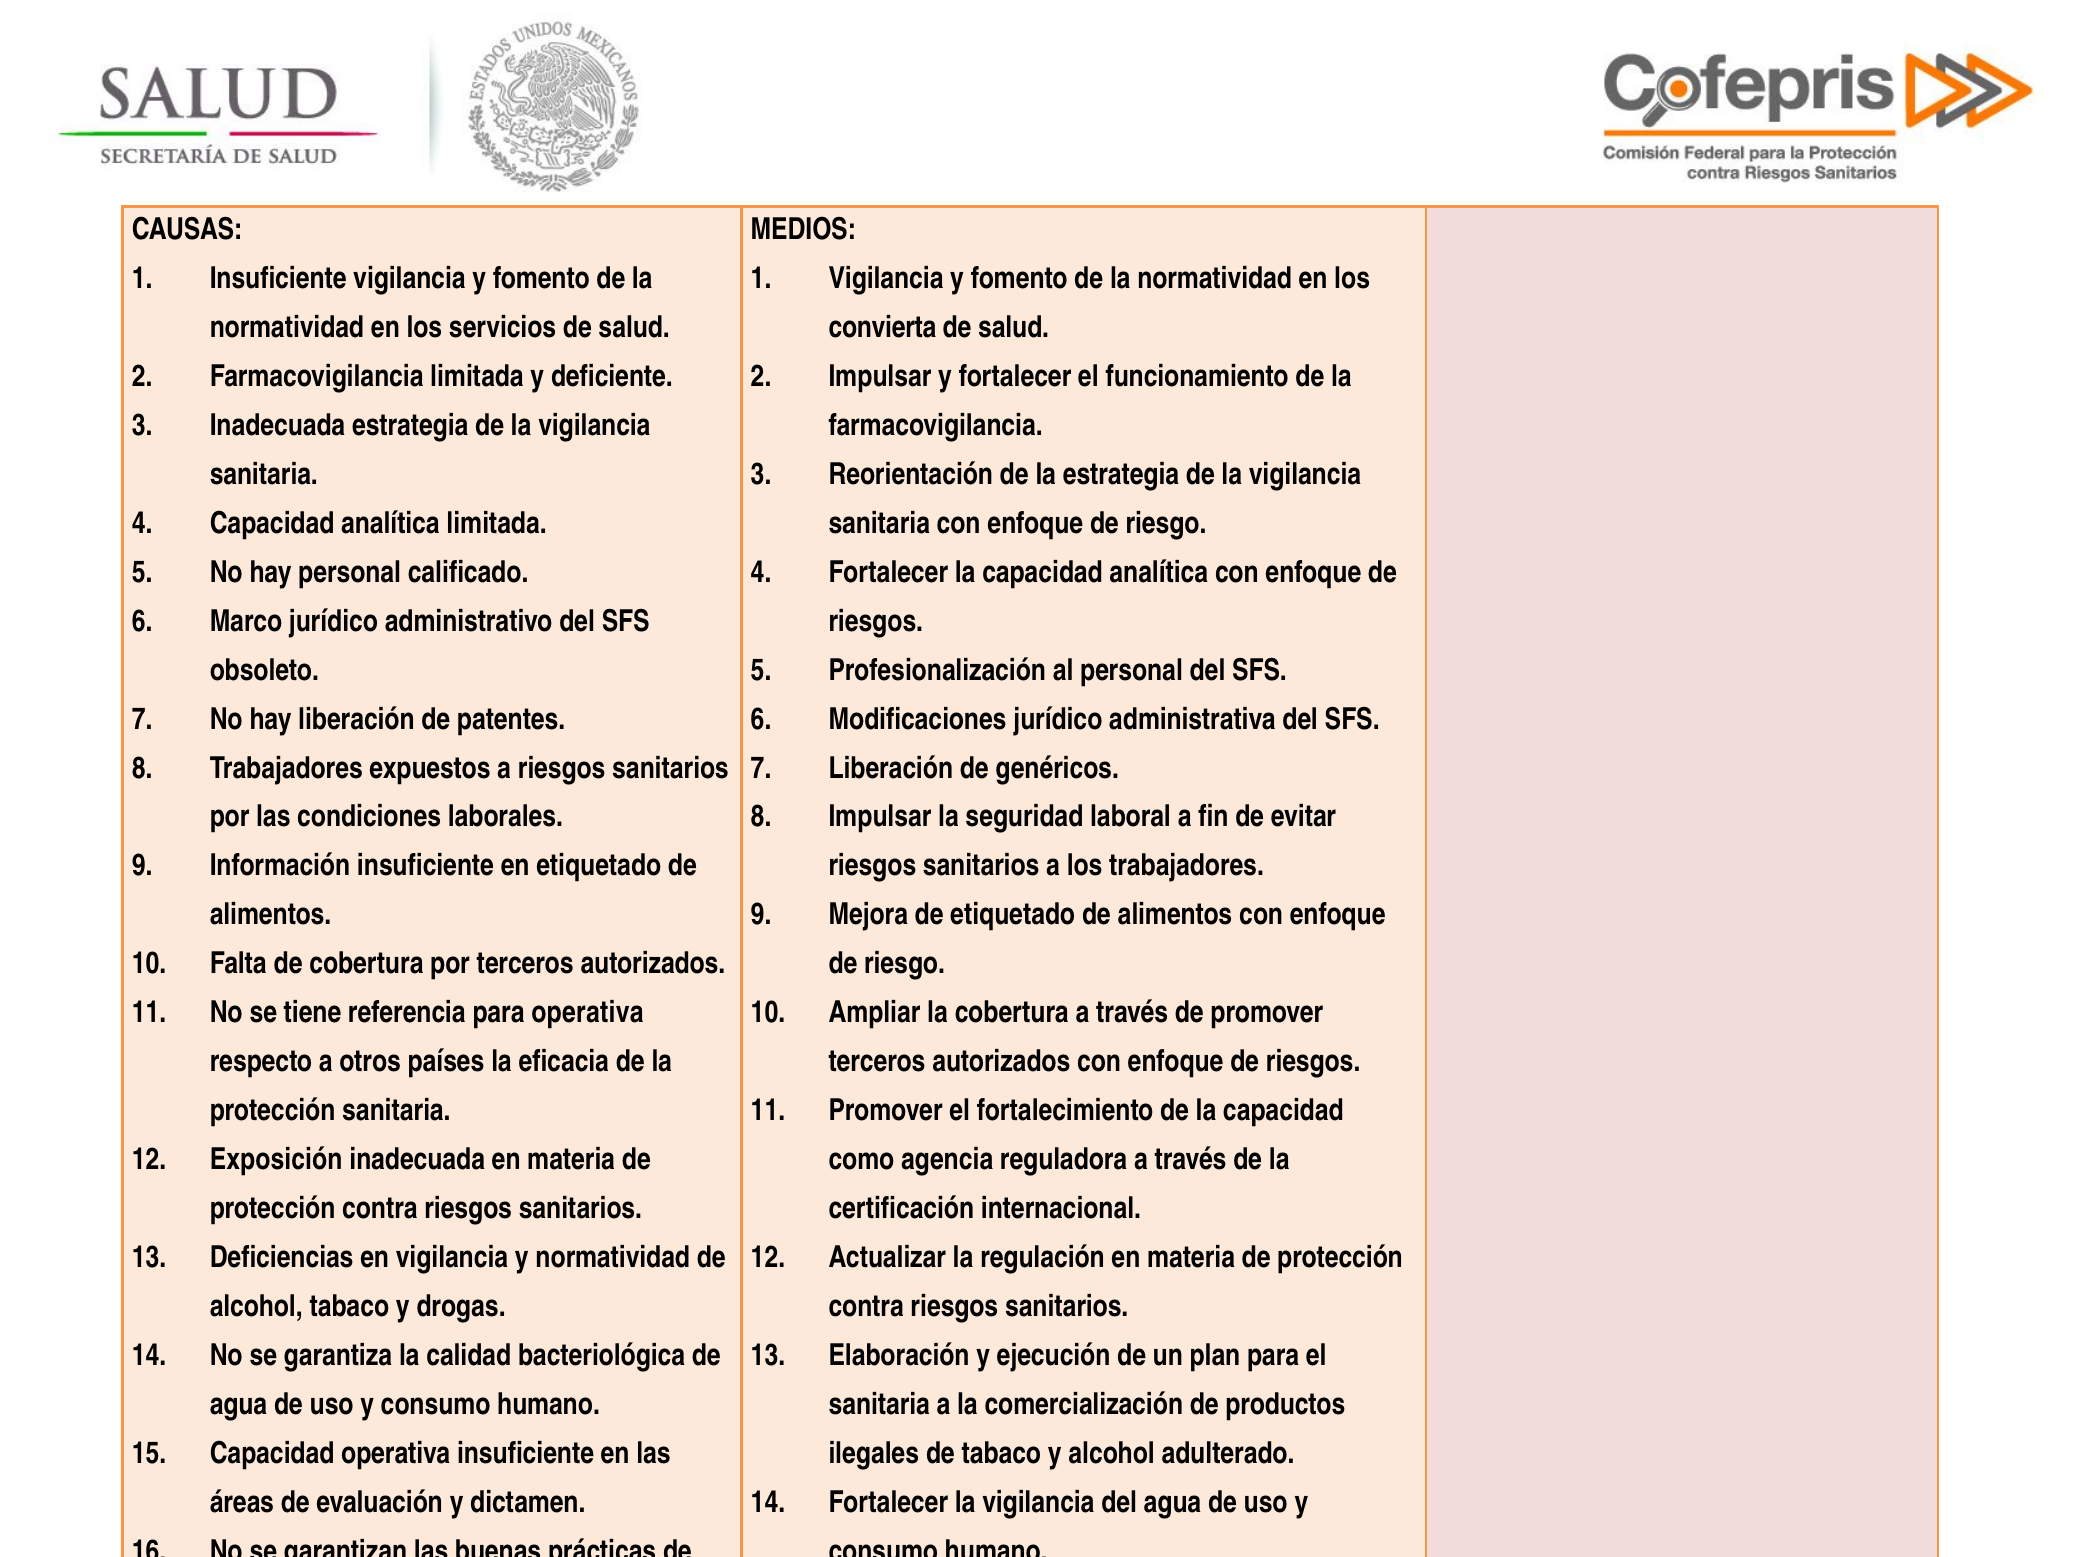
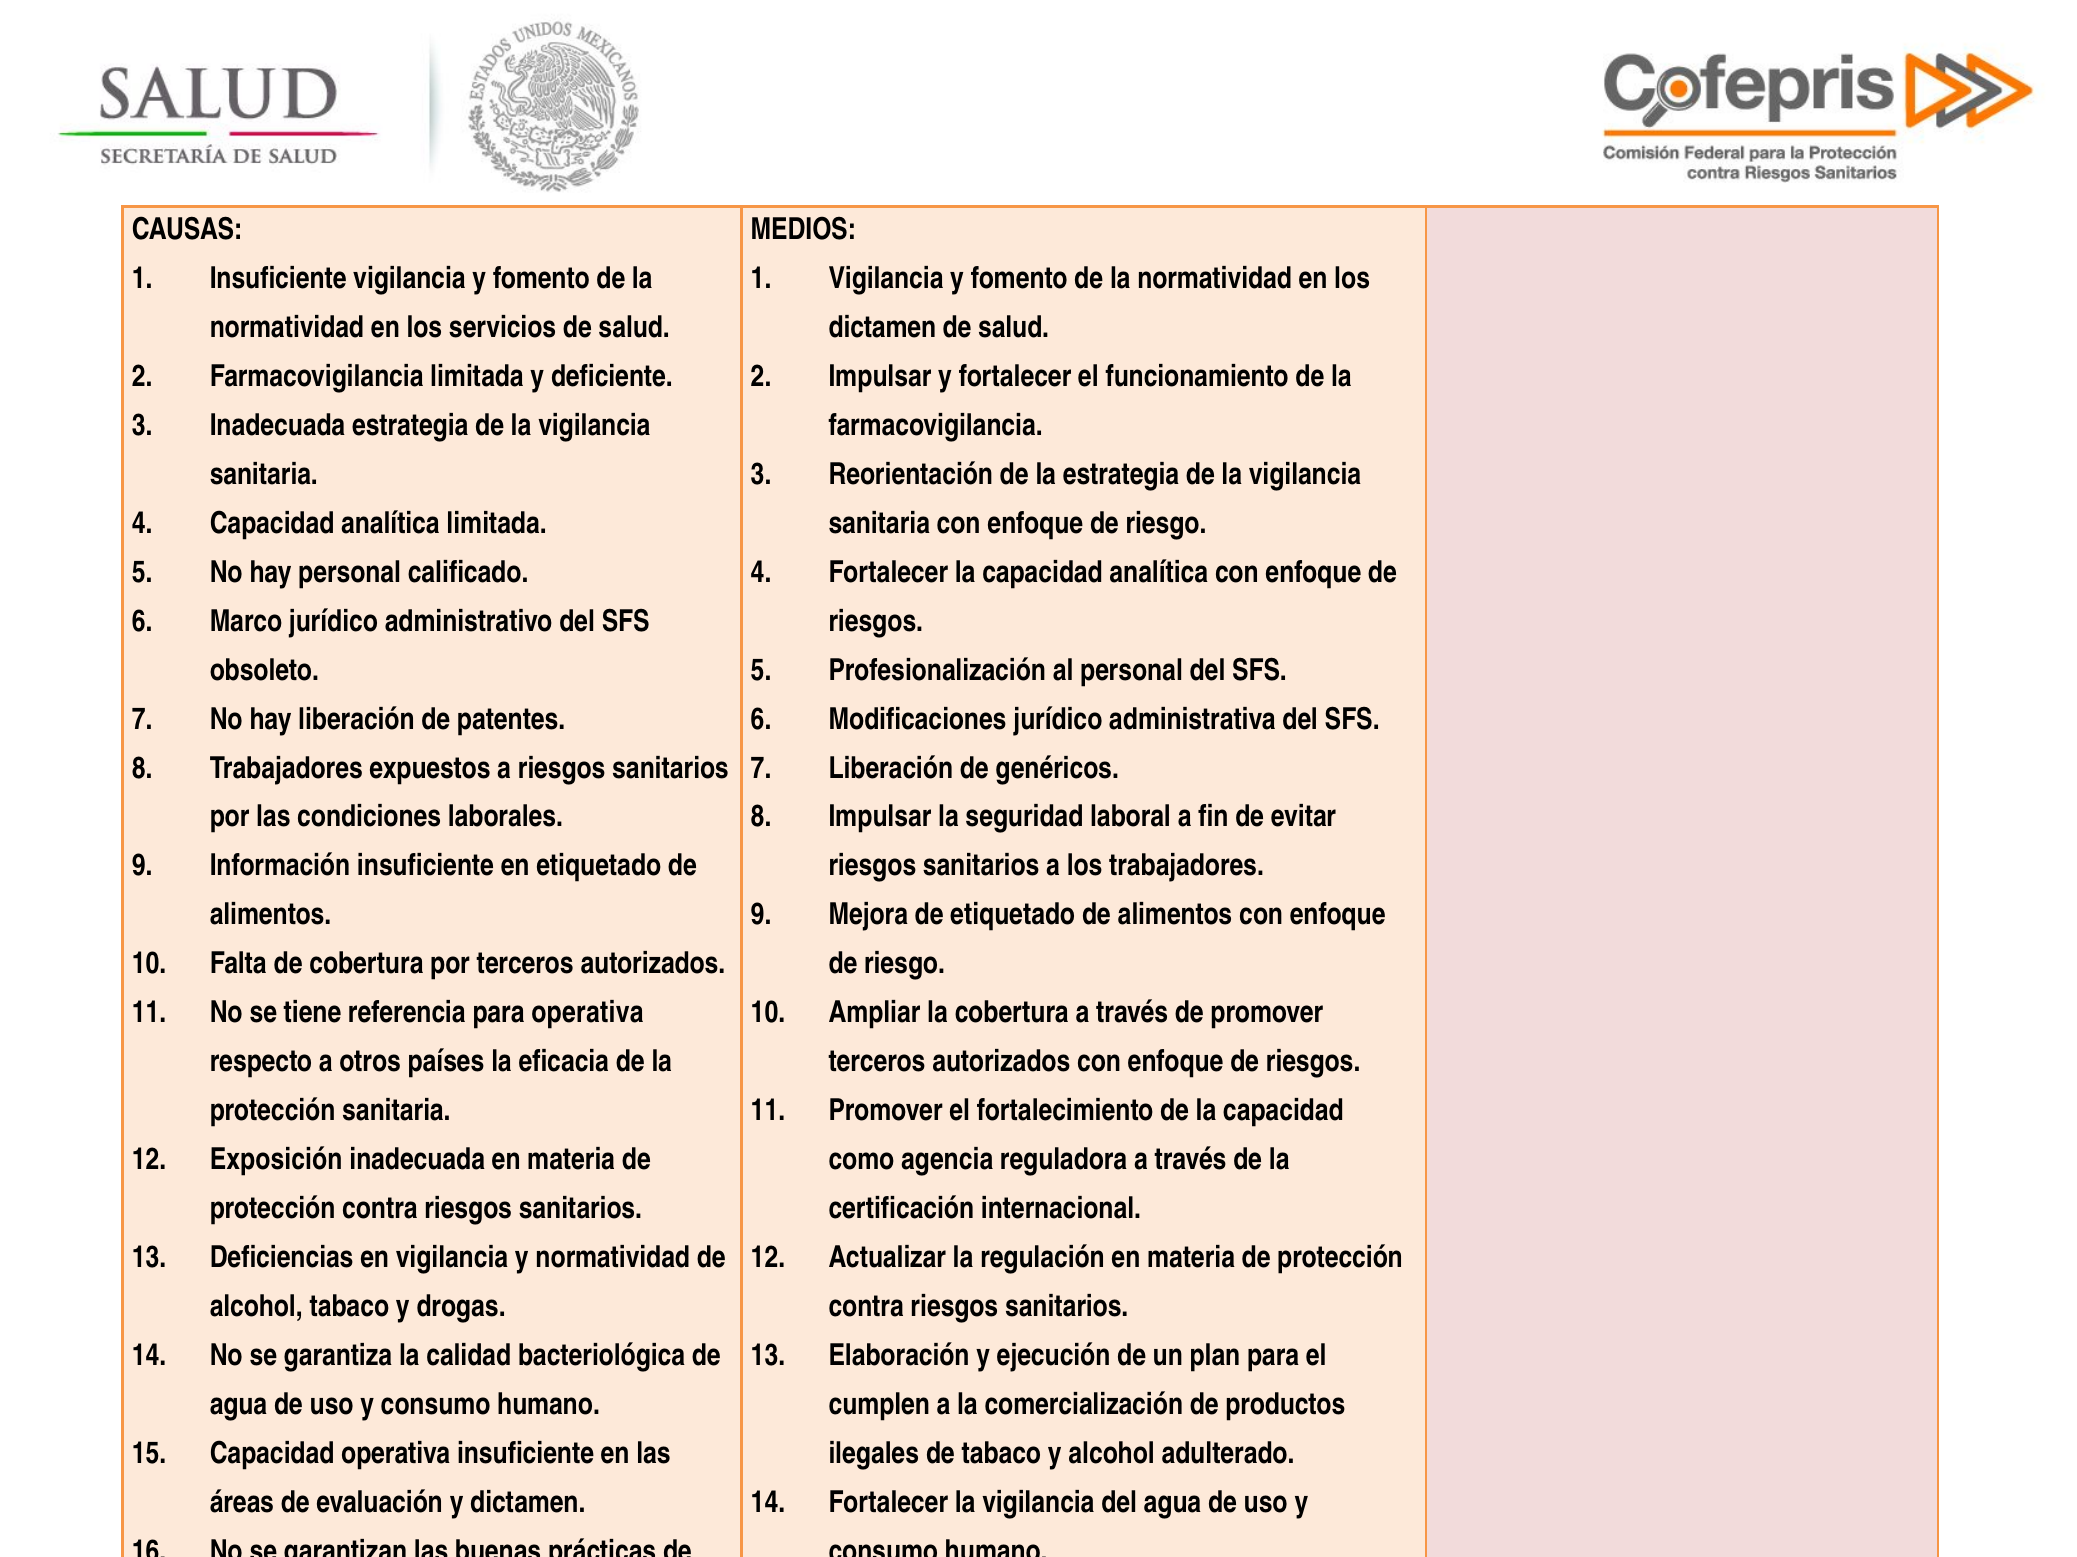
convierta: convierta -> dictamen (882, 328)
sanitaria: sanitaria -> cumplen (879, 1405)
